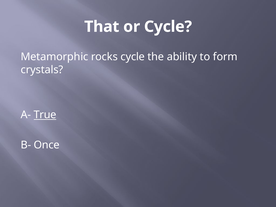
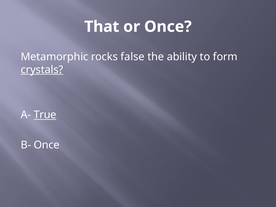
or Cycle: Cycle -> Once (168, 27)
rocks cycle: cycle -> false (133, 57)
crystals underline: none -> present (42, 70)
